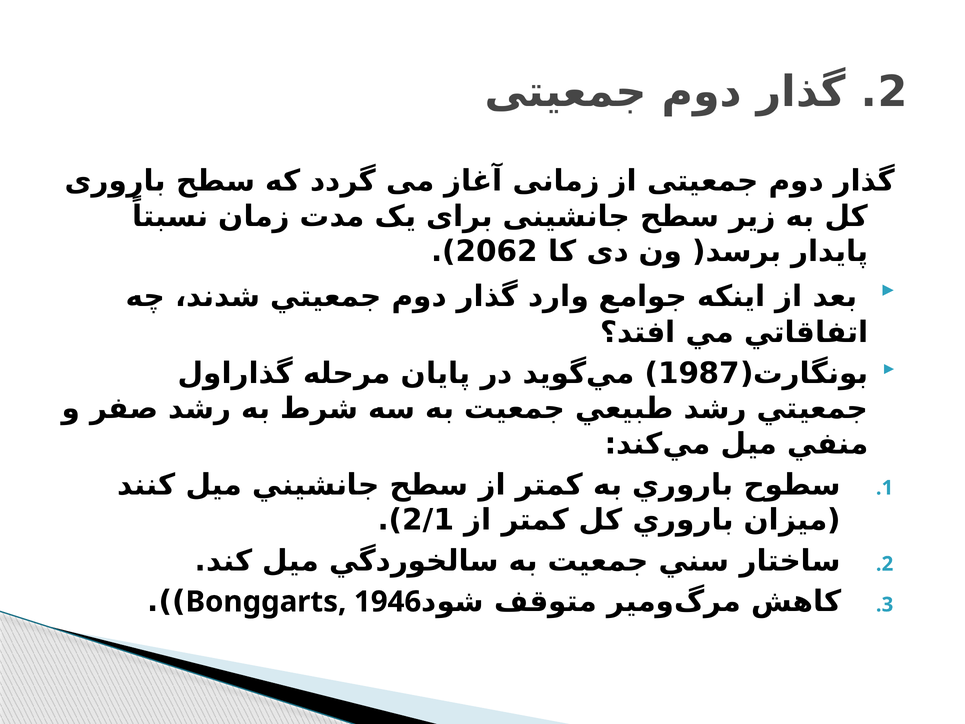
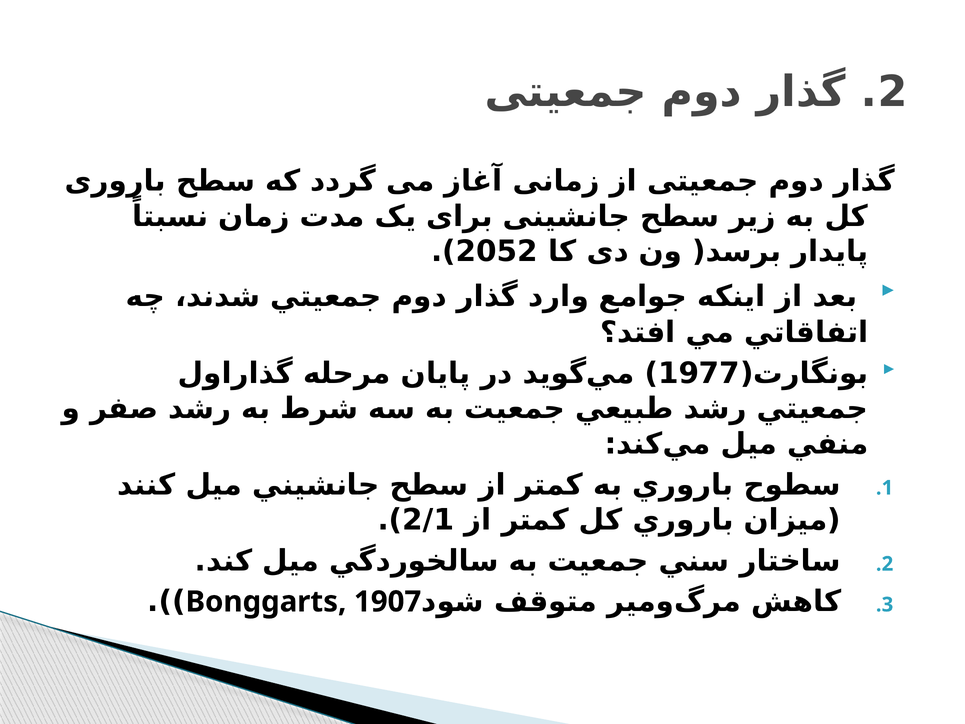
2062: 2062 -> 2052 (497, 252)
1987: 1987 -> 1977 (699, 373)
1946: 1946 -> 1907 (388, 602)
